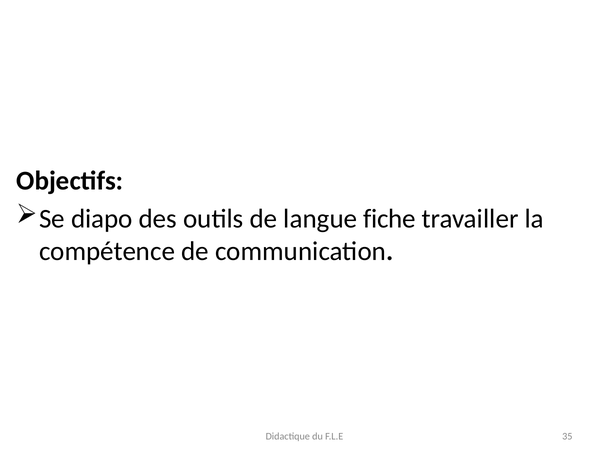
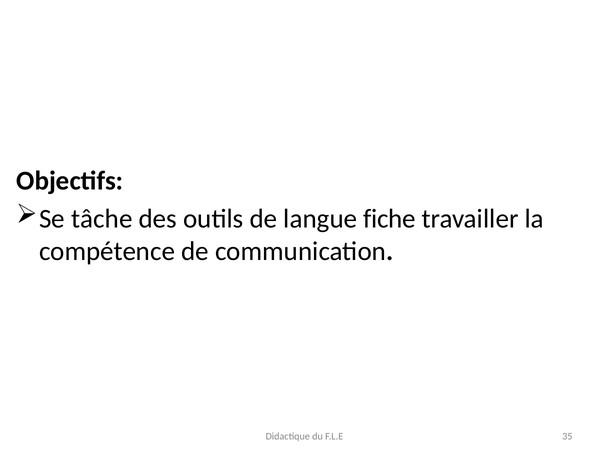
diapo: diapo -> tâche (102, 219)
